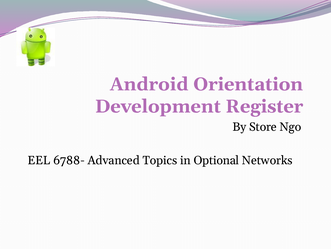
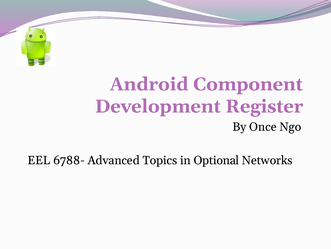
Orientation: Orientation -> Component (248, 84)
Store: Store -> Once (263, 127)
